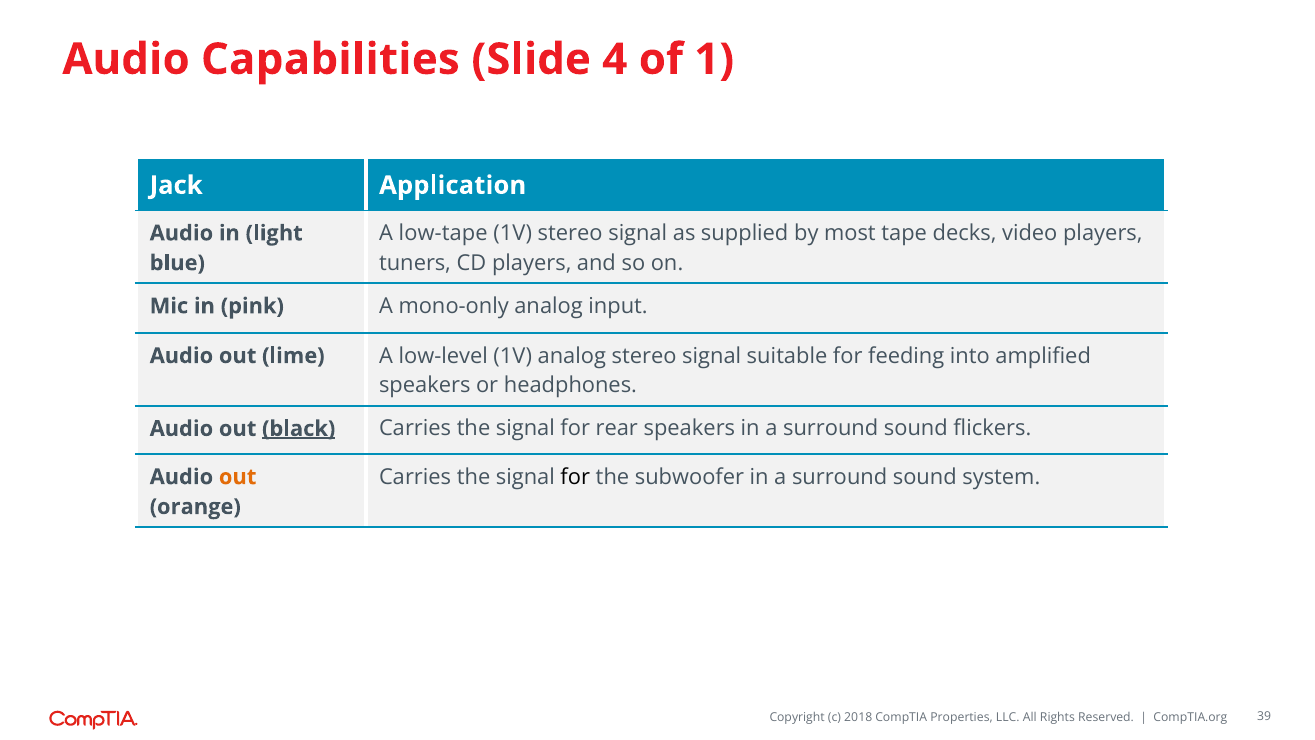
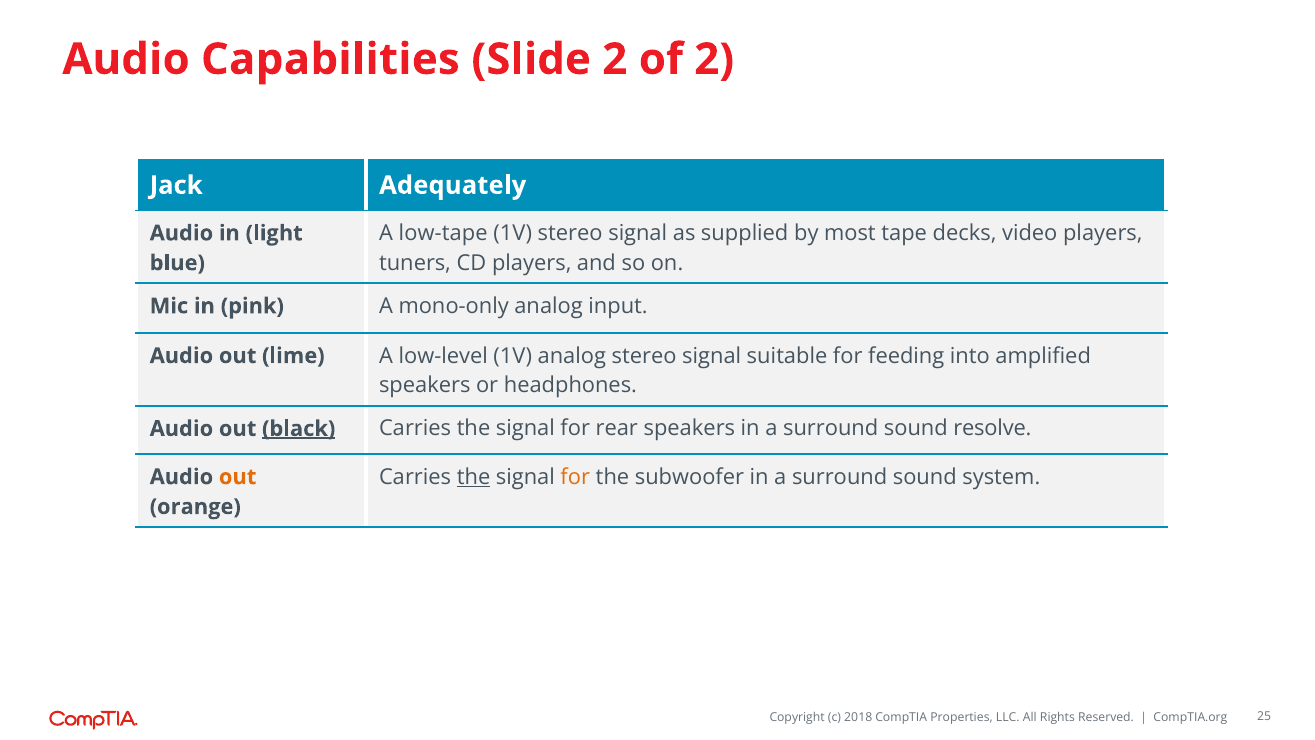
Slide 4: 4 -> 2 (615, 59)
of 1: 1 -> 2 (714, 59)
Application: Application -> Adequately (453, 185)
flickers: flickers -> resolve (992, 429)
the underline: none -> present (474, 477)
for colour: black -> orange (575, 477)
39: 39 -> 25 (1264, 717)
